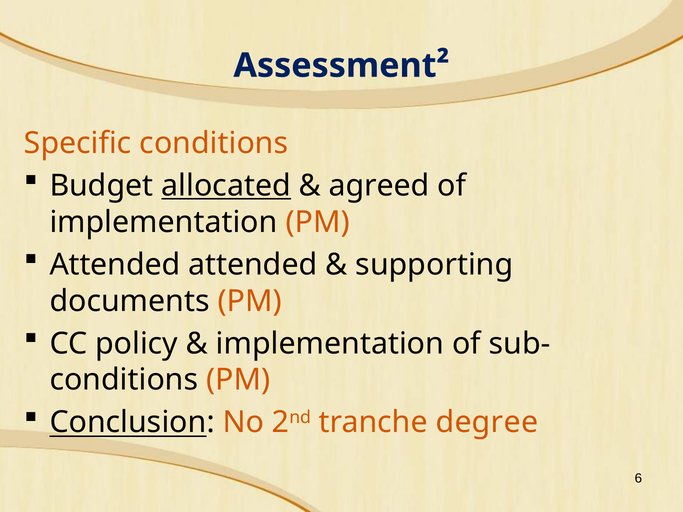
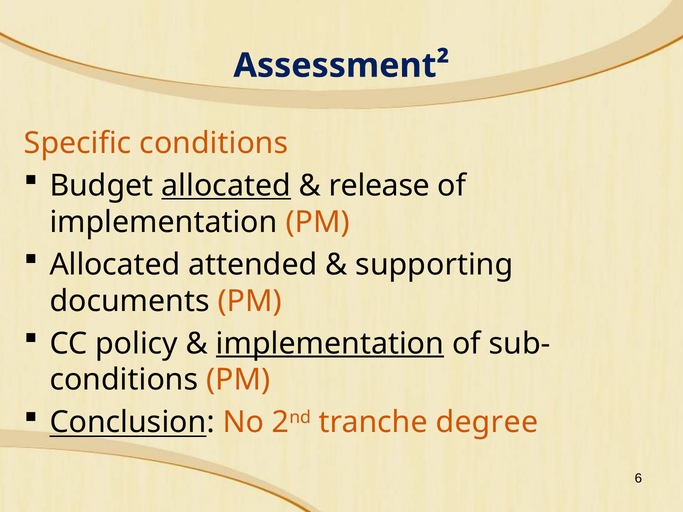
agreed: agreed -> release (379, 186)
Attended: Attended -> Allocated (115, 265)
implementation underline: none -> present (330, 344)
